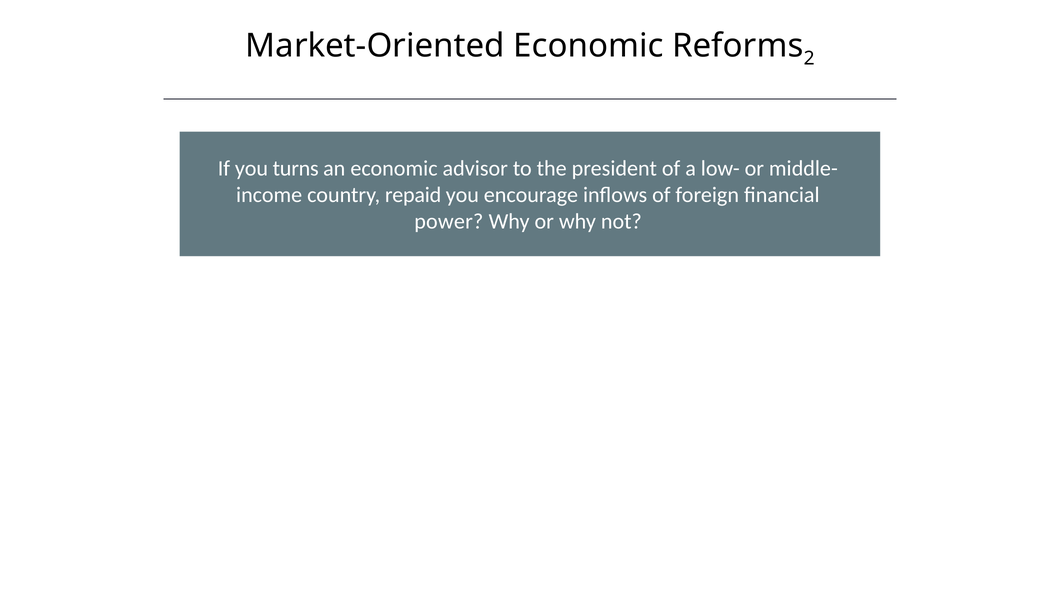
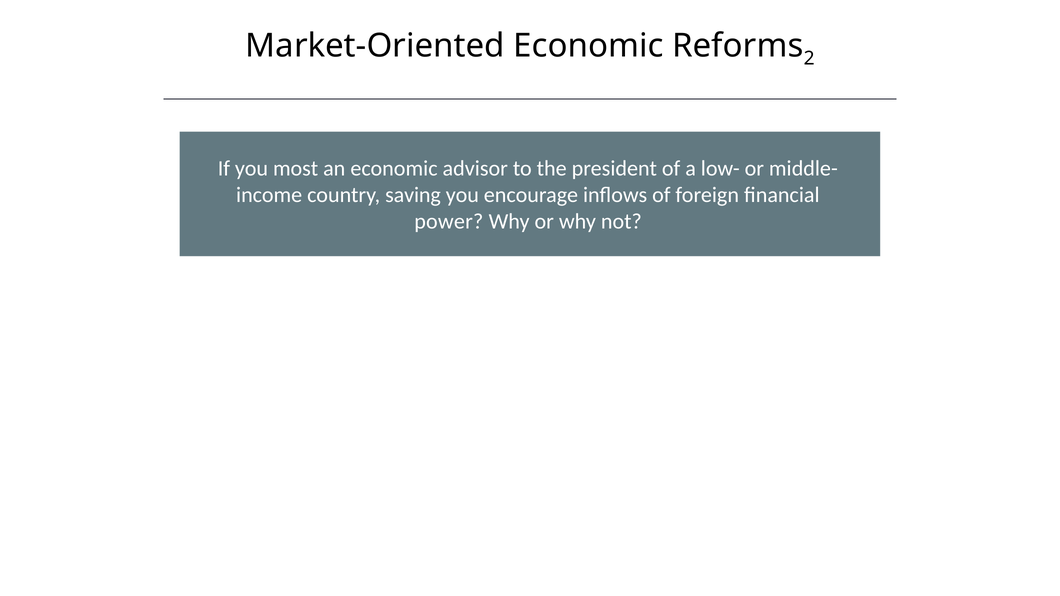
turns: turns -> most (296, 169)
repaid: repaid -> saving (413, 195)
